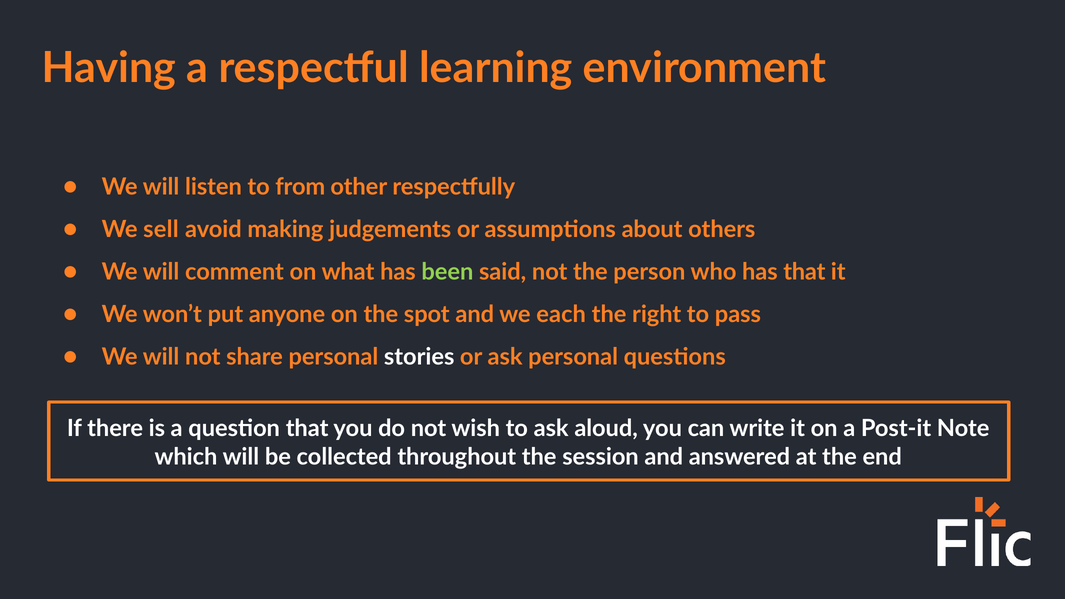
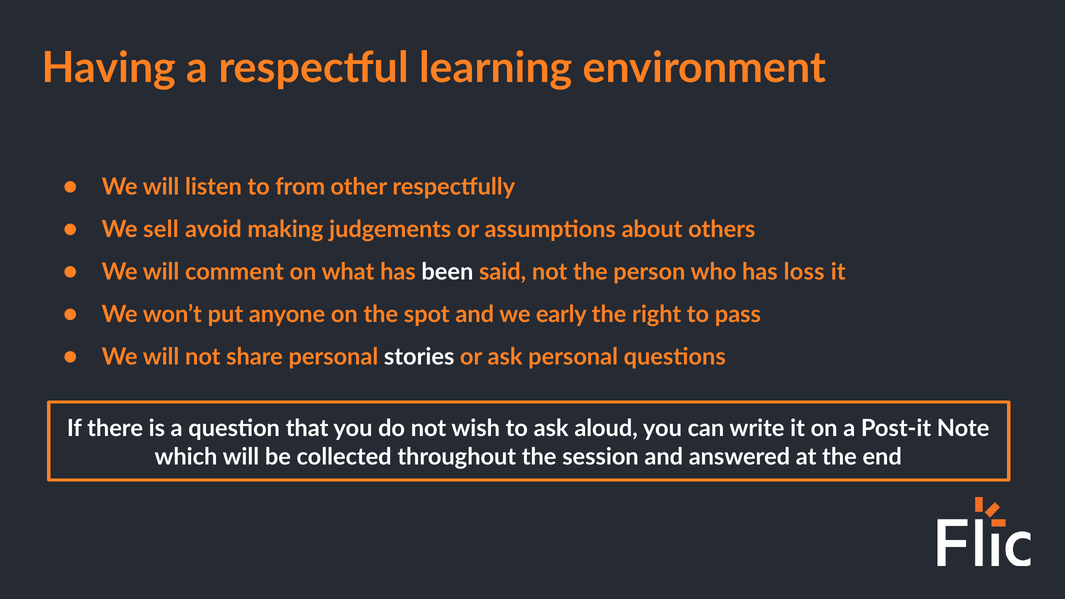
been colour: light green -> white (447, 272)
has that: that -> loss (804, 272)
each: each -> early (561, 314)
